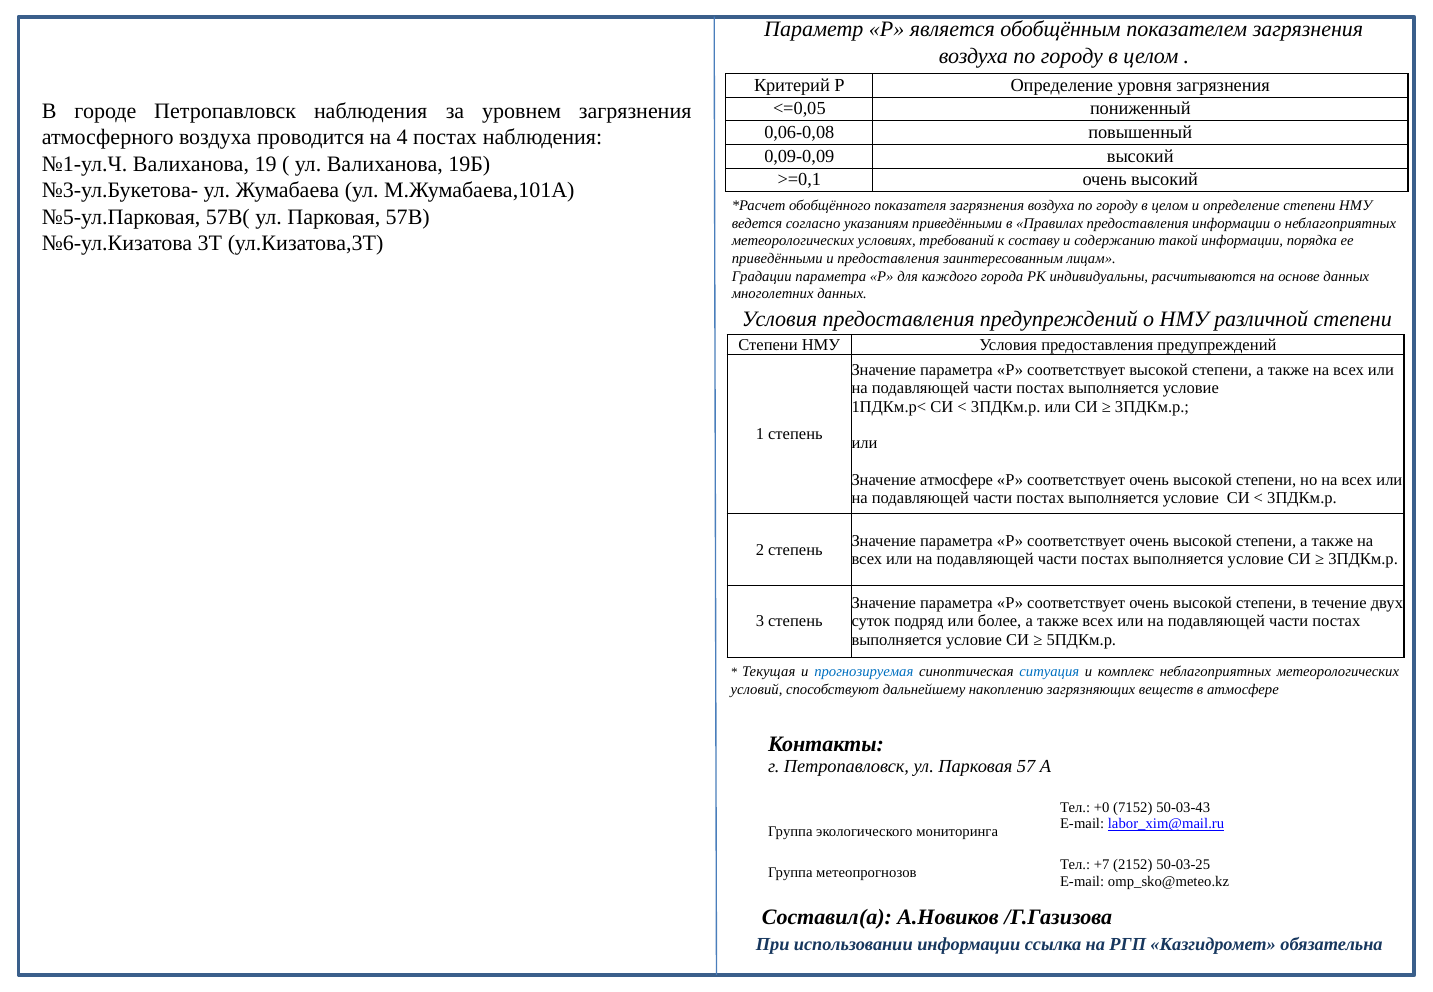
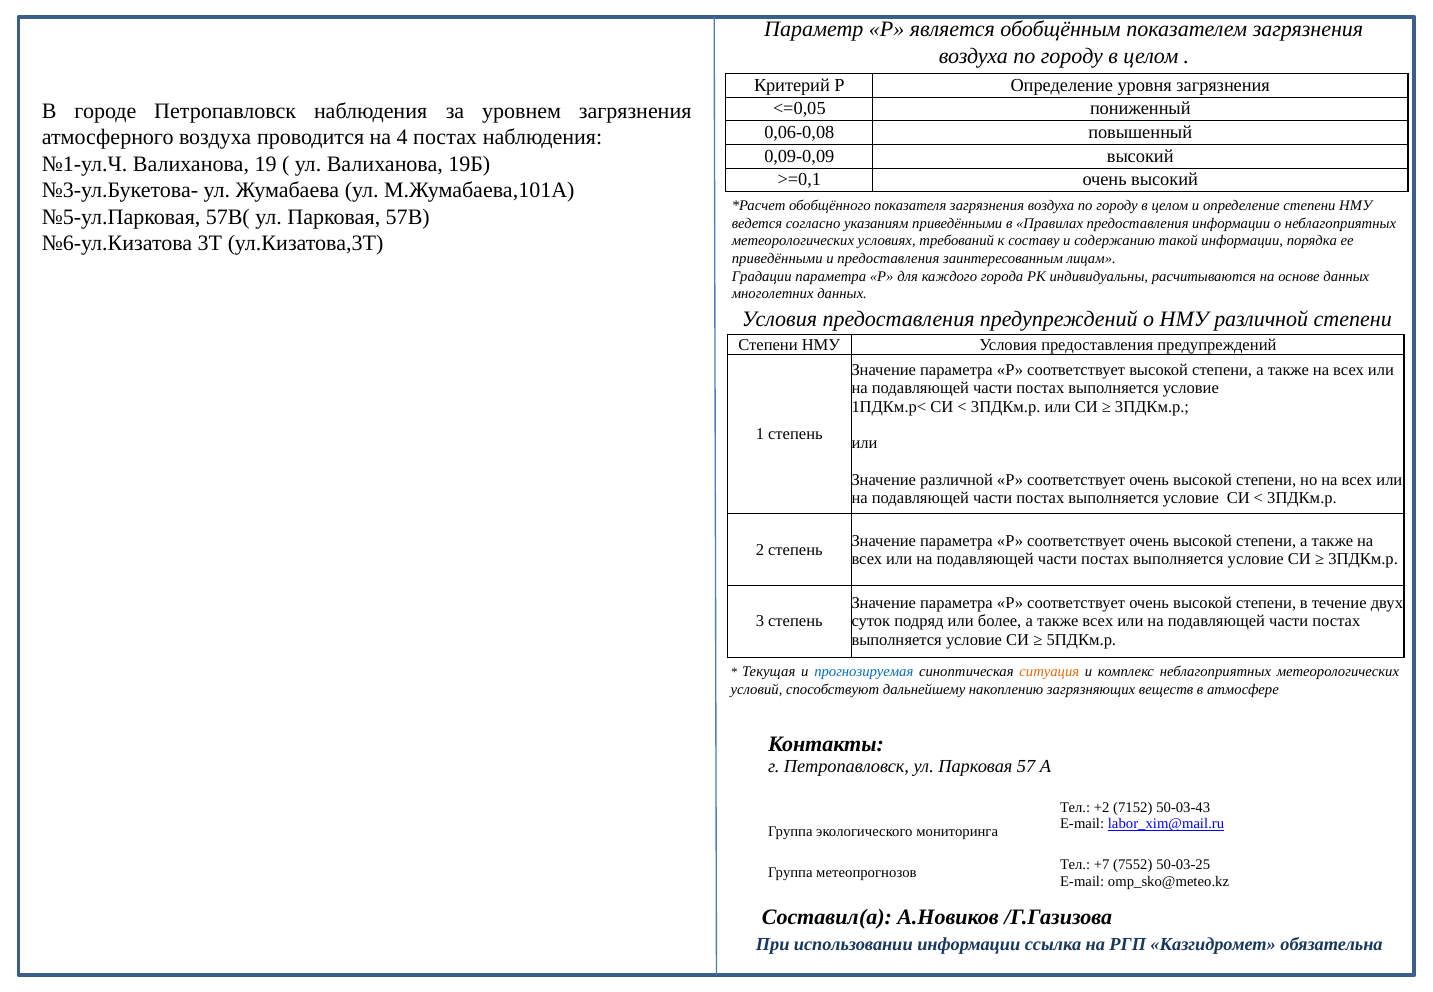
Значение атмосфере: атмосфере -> различной (957, 480)
ситуация colour: blue -> orange (1049, 672)
+0: +0 -> +2 (1102, 808)
2152: 2152 -> 7552 (1133, 865)
